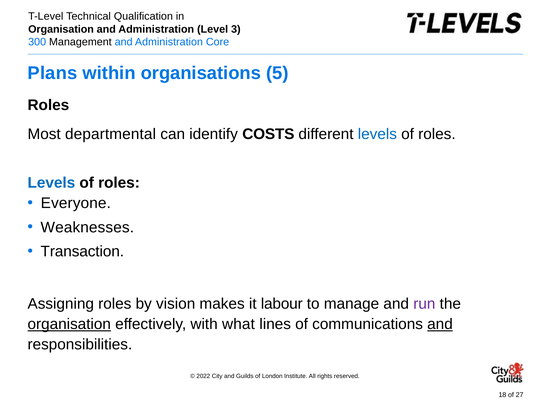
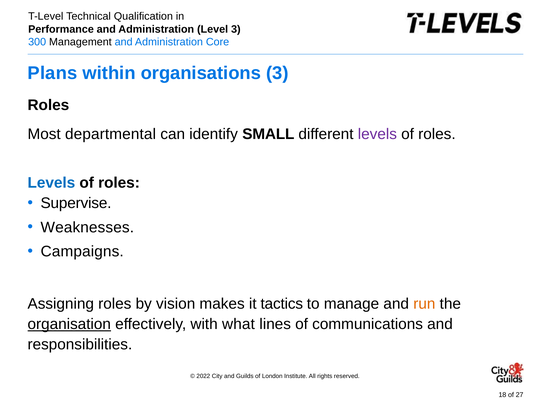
Organisation: Organisation -> Performance (61, 29)
organisations 5: 5 -> 3 (277, 73)
COSTS: COSTS -> SMALL (268, 134)
levels colour: blue -> purple (377, 134)
Everyone: Everyone -> Supervise (76, 203)
Transaction: Transaction -> Campaigns (82, 252)
labour: labour -> tactics (282, 304)
run colour: purple -> orange (424, 304)
and underline: present -> none (440, 324)
